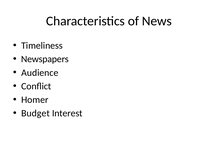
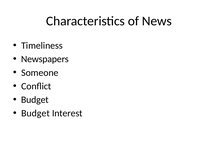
Audience: Audience -> Someone (40, 73)
Homer: Homer -> Budget (35, 100)
